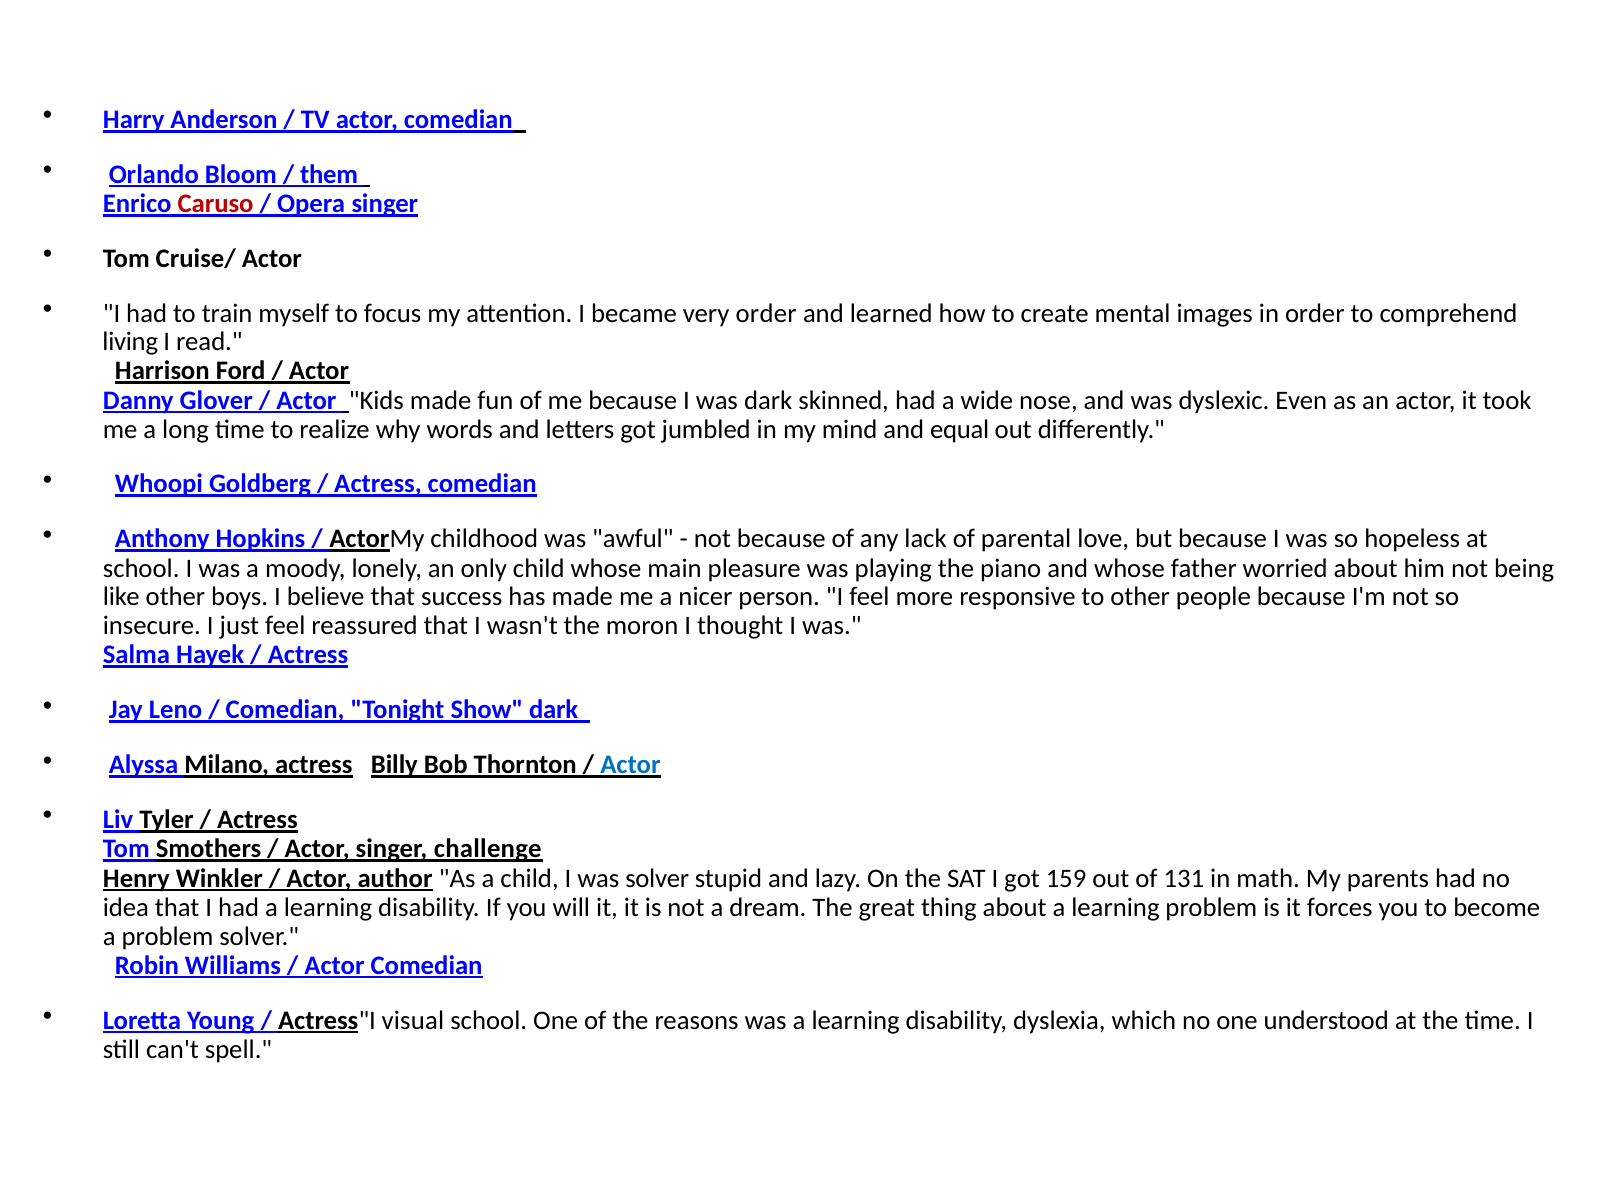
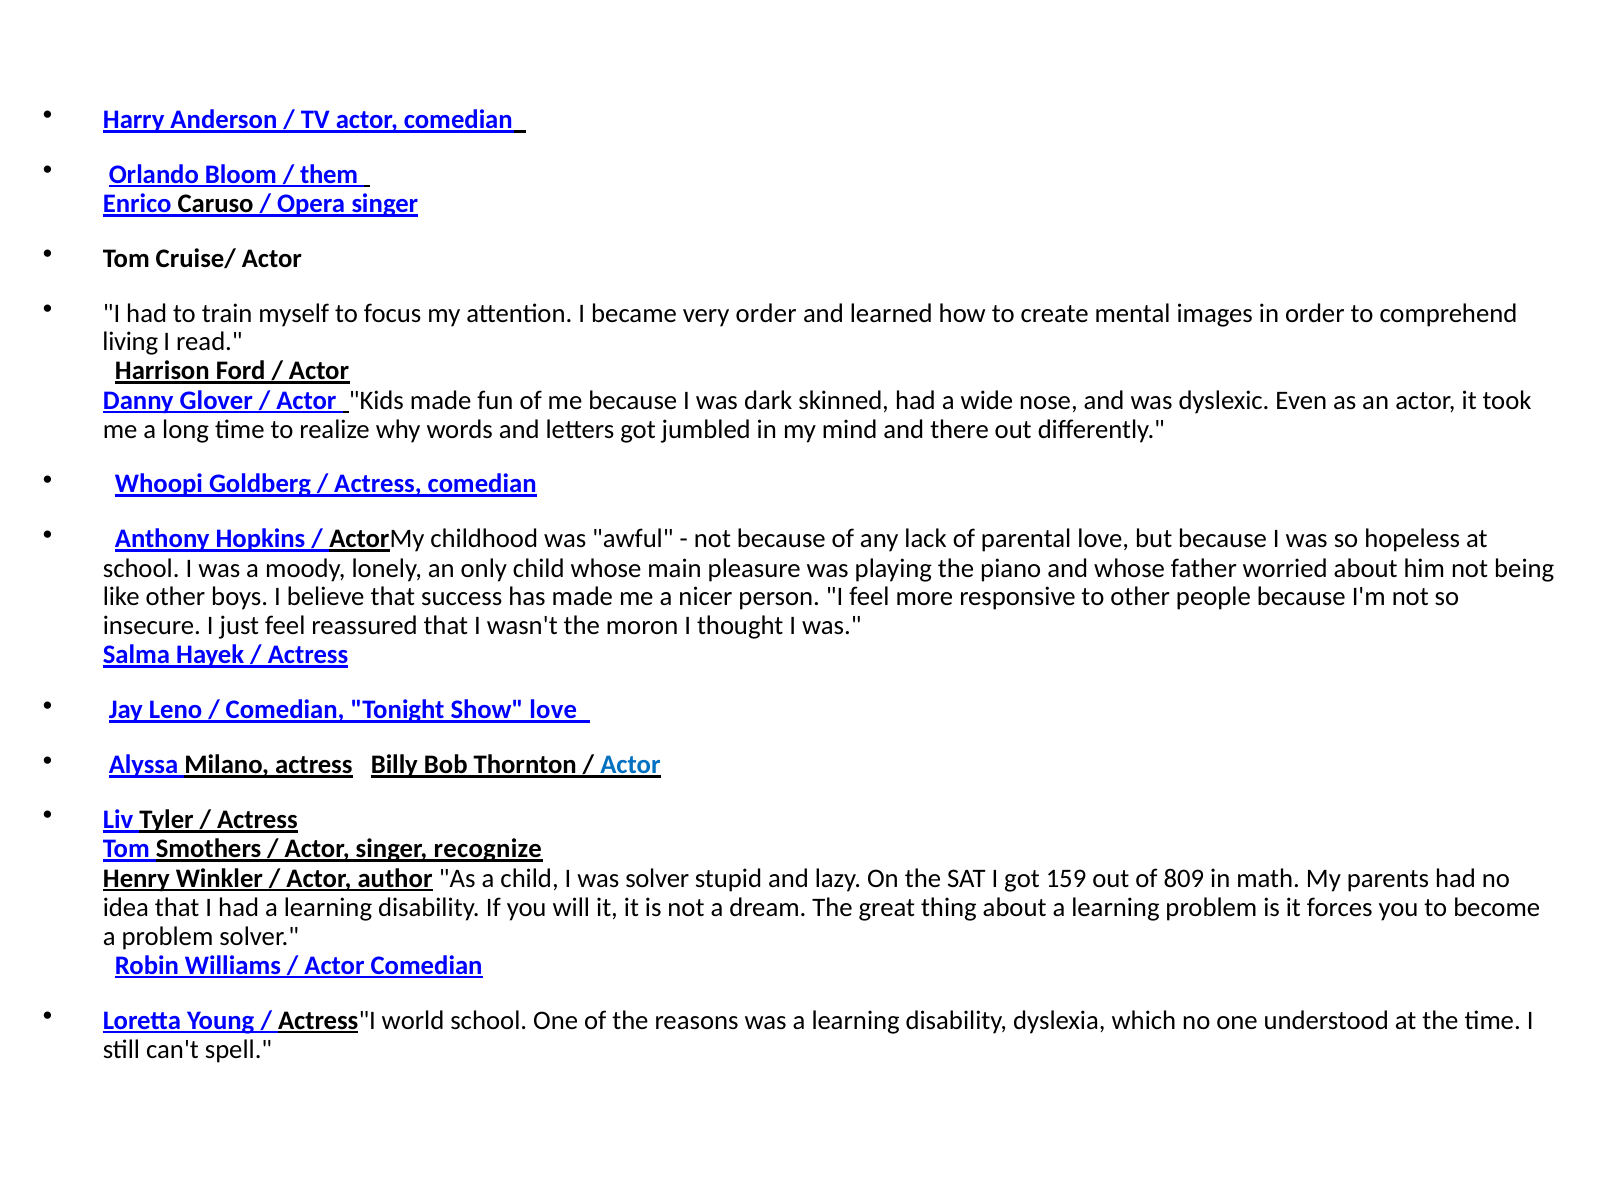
Caruso colour: red -> black (216, 204)
equal: equal -> there (960, 430)
Show dark: dark -> love (553, 710)
challenge: challenge -> recognize (488, 849)
131: 131 -> 809 (1184, 878)
visual: visual -> world (413, 1020)
